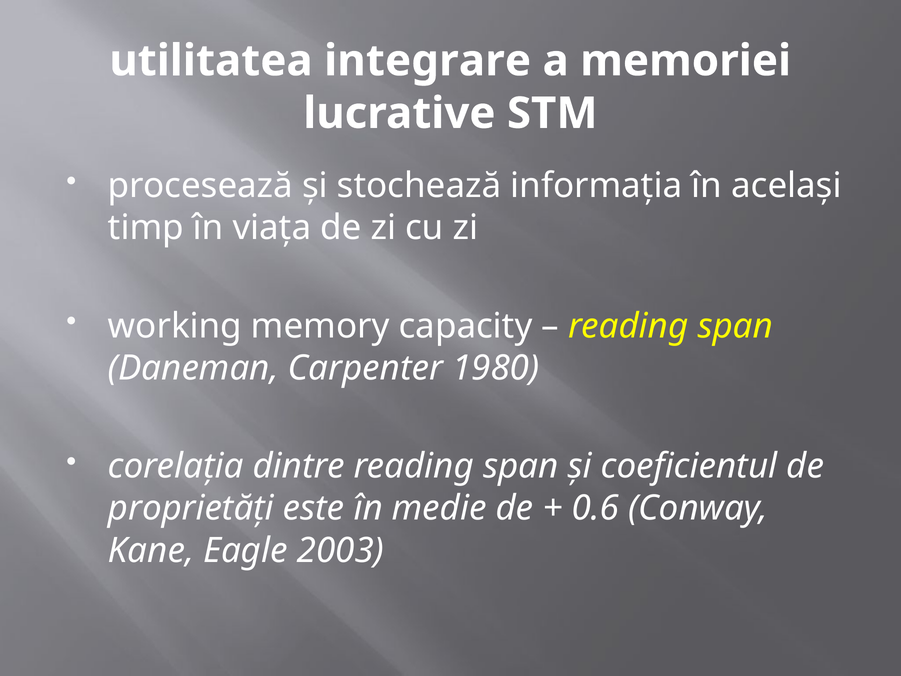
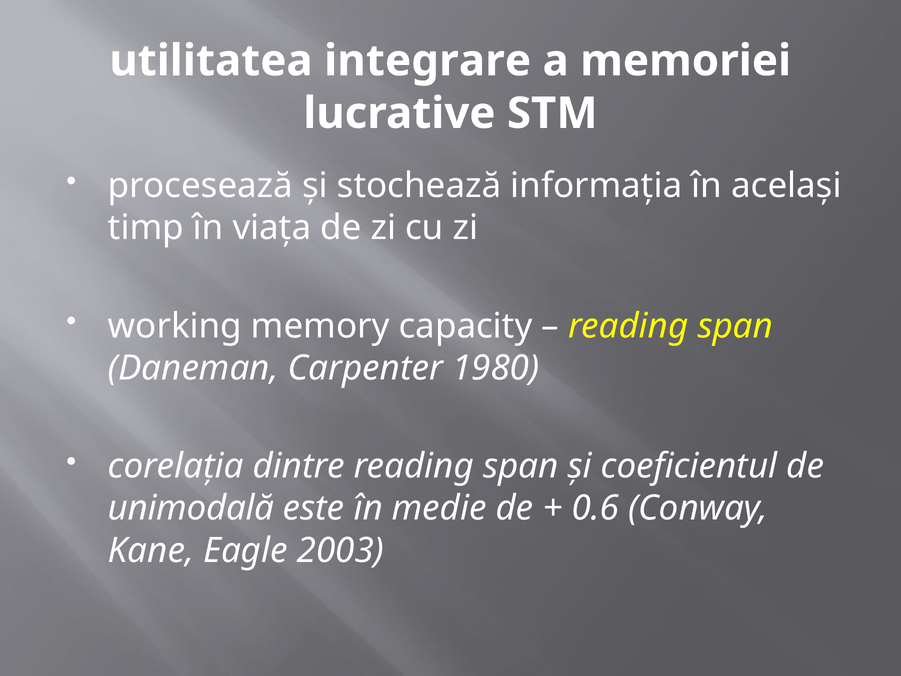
proprietăţi: proprietăţi -> unimodală (191, 508)
